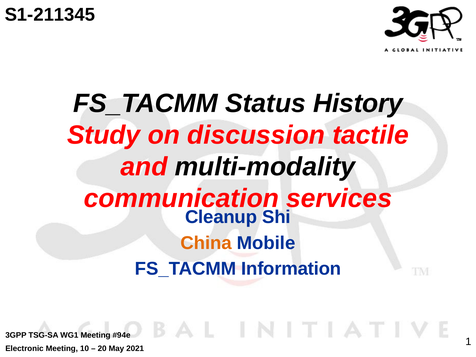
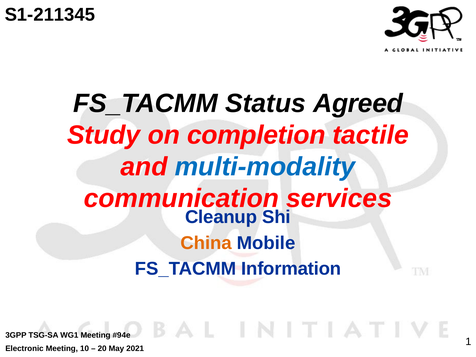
History: History -> Agreed (358, 103)
discussion: discussion -> completion (256, 135)
multi-modality colour: black -> blue (265, 167)
